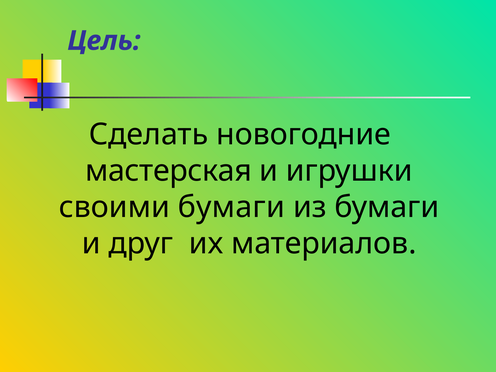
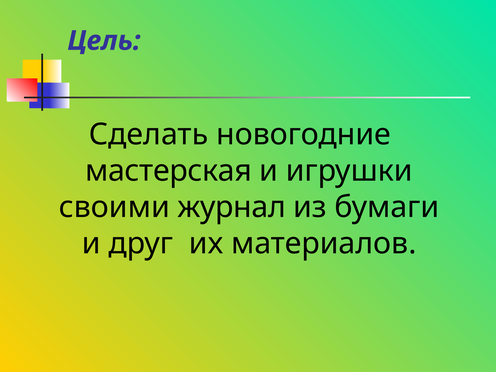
своими бумаги: бумаги -> журнал (232, 207)
